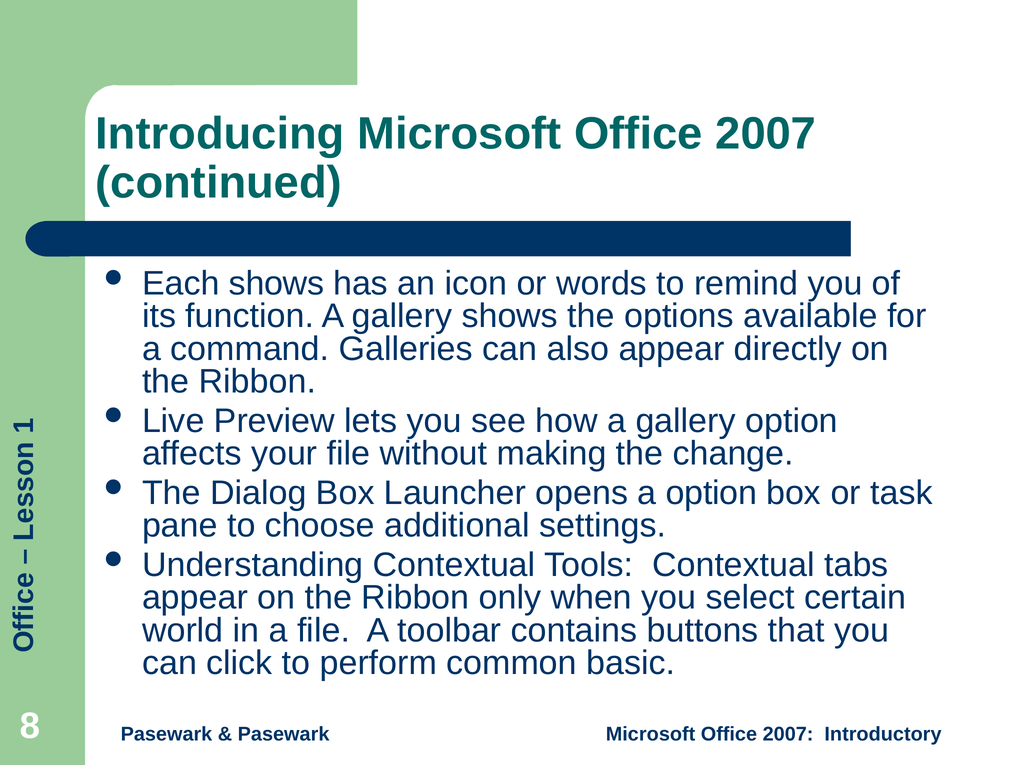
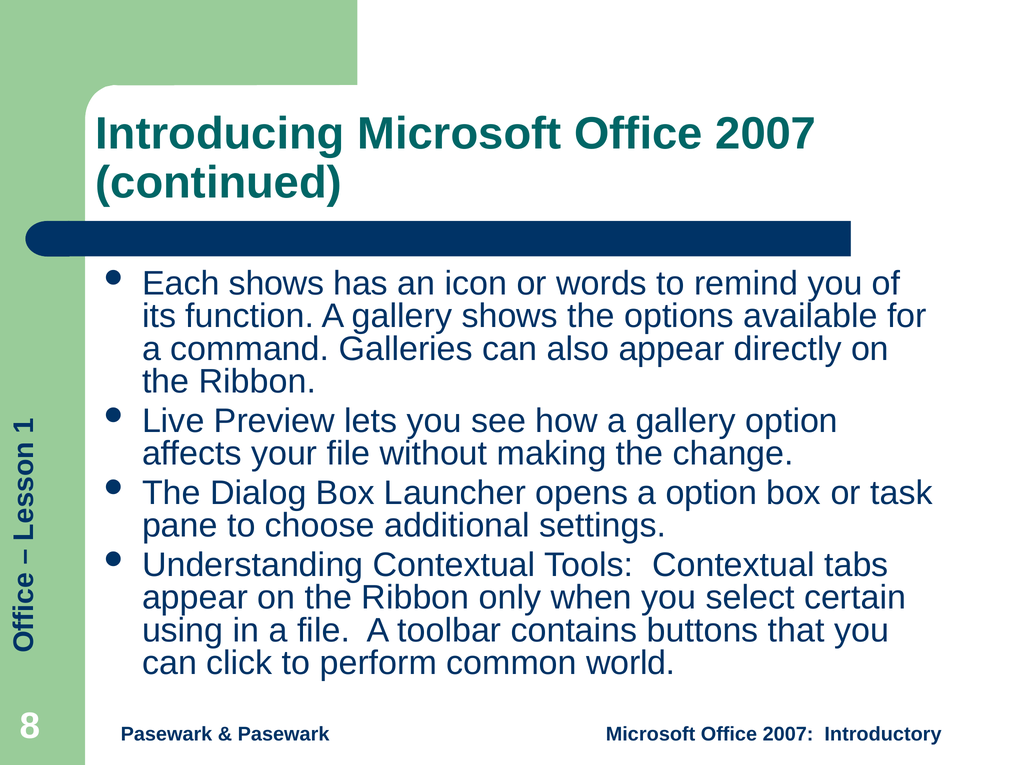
world: world -> using (183, 631)
basic: basic -> world (631, 664)
